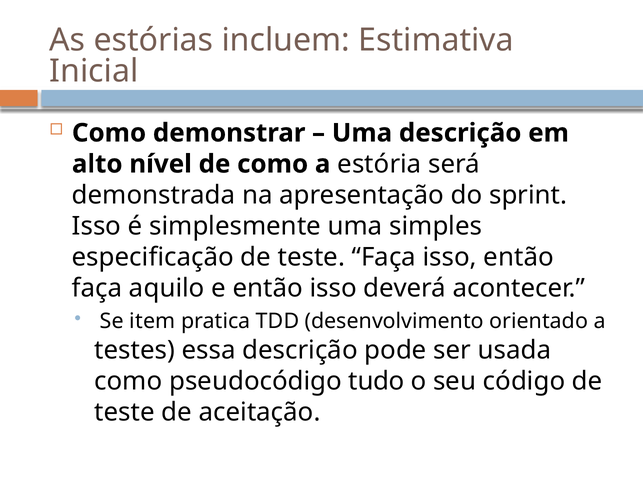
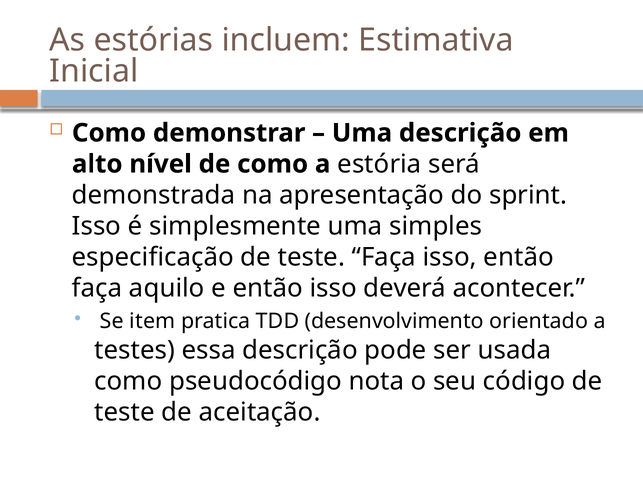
tudo: tudo -> nota (376, 381)
